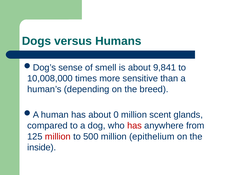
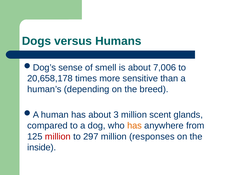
9,841: 9,841 -> 7,006 (165, 68)
10,008,000: 10,008,000 -> 20,658,178 (50, 79)
0: 0 -> 3 (116, 115)
has colour: red -> orange (135, 126)
500: 500 -> 297 (91, 137)
epithelium: epithelium -> responses (152, 137)
